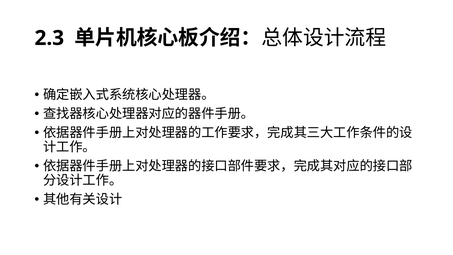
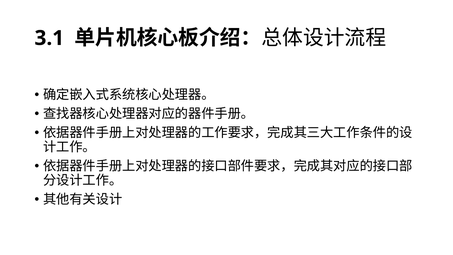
2.3: 2.3 -> 3.1 (49, 38)
